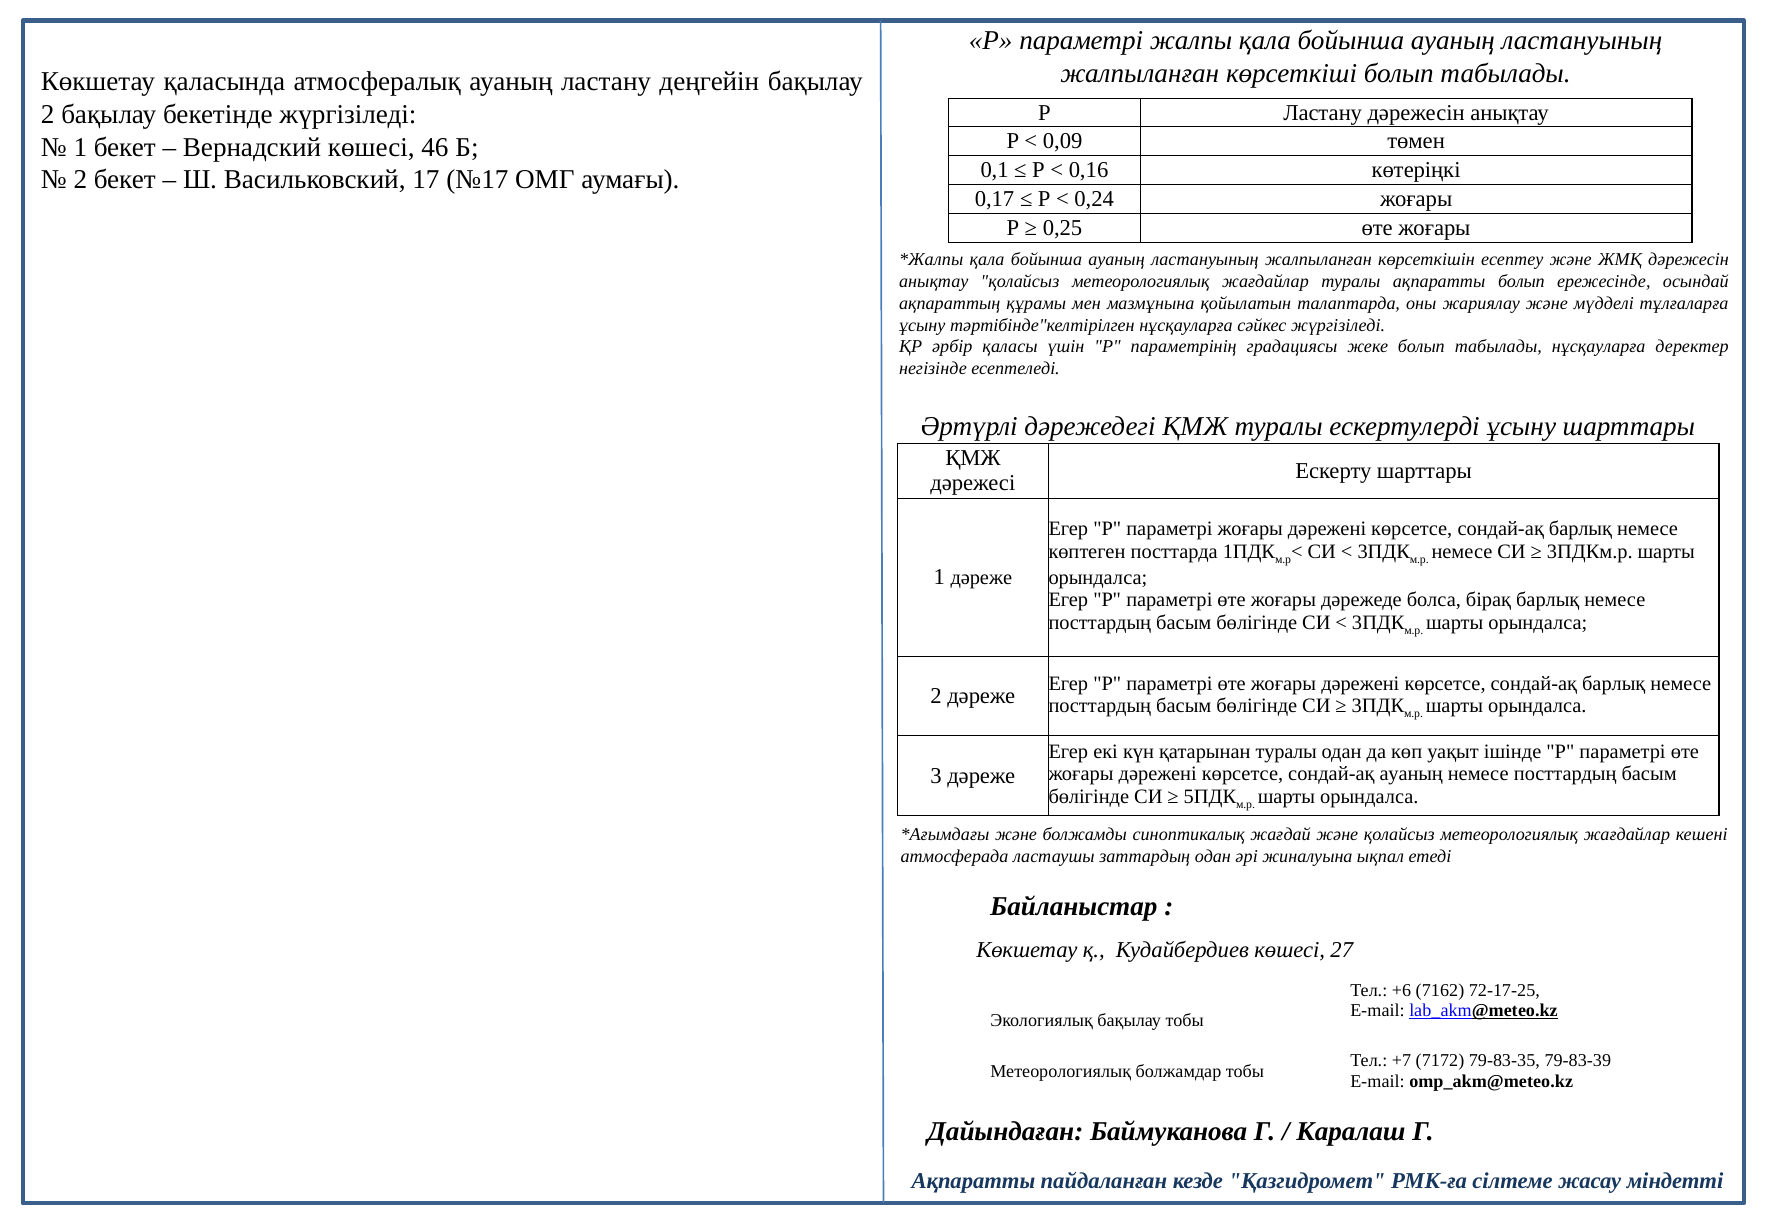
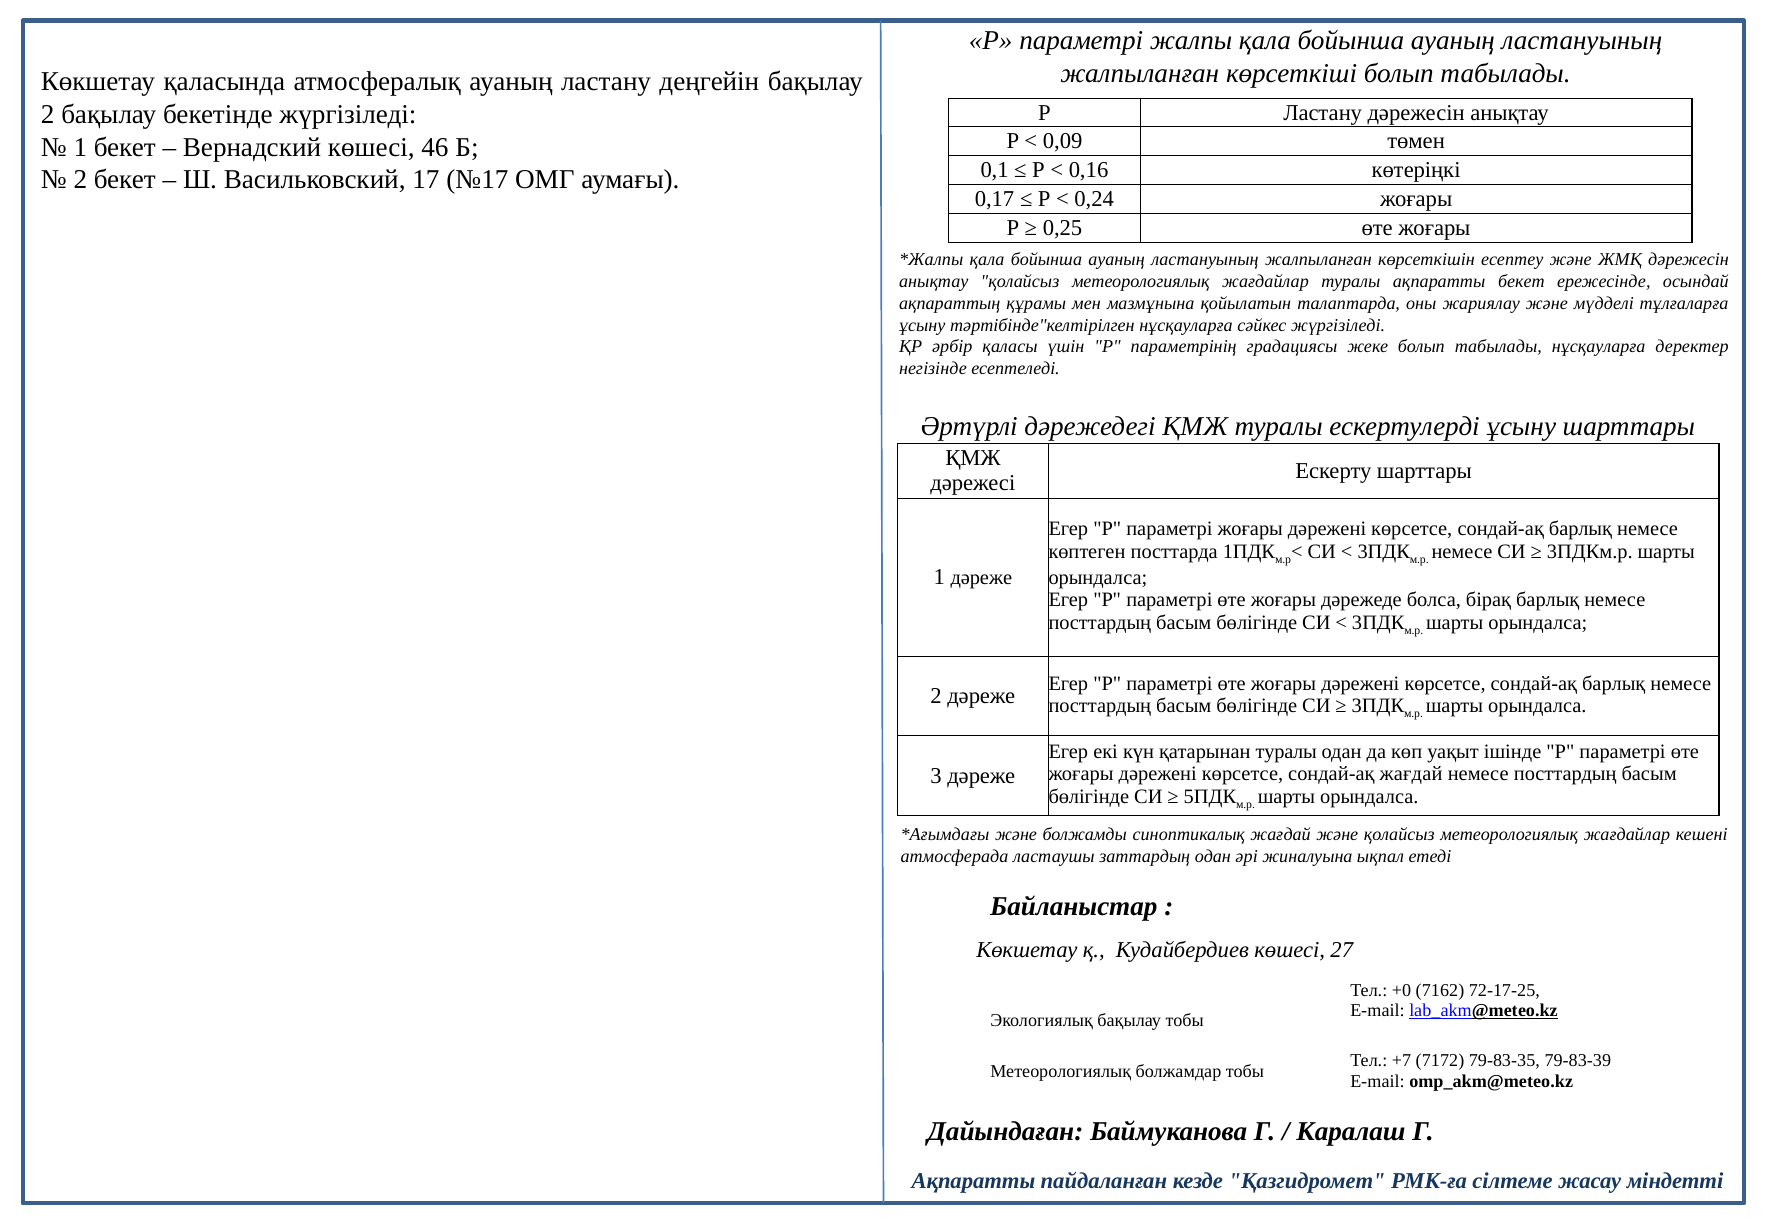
ақпаратты болып: болып -> бекет (1521, 281)
сондай-ақ ауаның: ауаның -> жағдай (1411, 774)
+6: +6 -> +0 (1401, 990)
